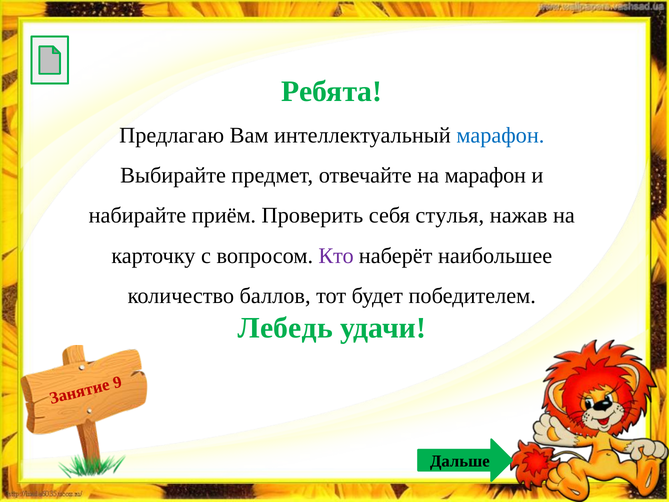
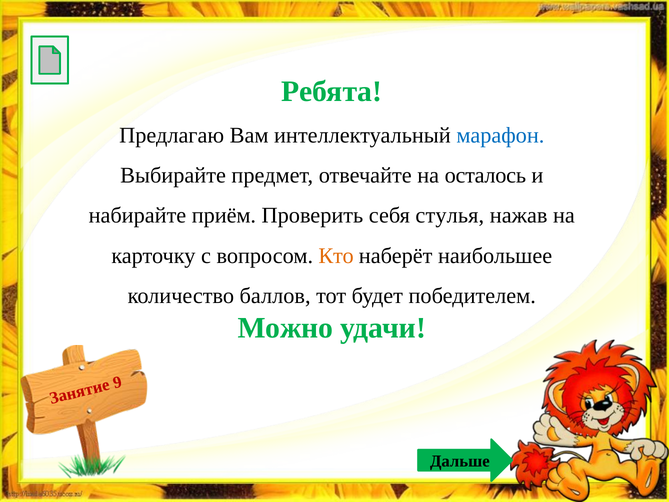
на марафон: марафон -> осталось (485, 175)
Кто colour: purple -> orange (336, 256)
Лебедь: Лебедь -> Можно (285, 328)
